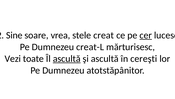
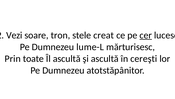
Sine: Sine -> Vezi (14, 35)
vrea: vrea -> tron (60, 35)
creat-L: creat-L -> lume-L (90, 47)
Vezi: Vezi -> Prin (13, 58)
ascultă underline: present -> none (67, 58)
